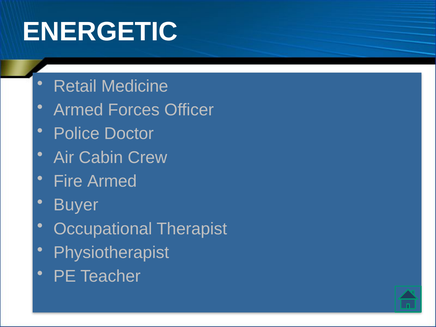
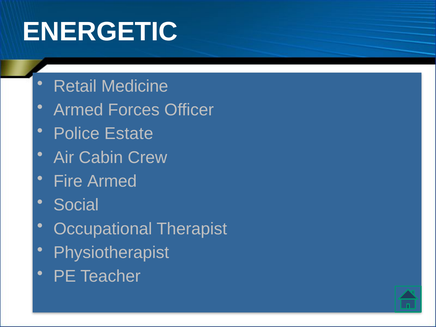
Doctor: Doctor -> Estate (129, 134)
Buyer: Buyer -> Social (76, 205)
